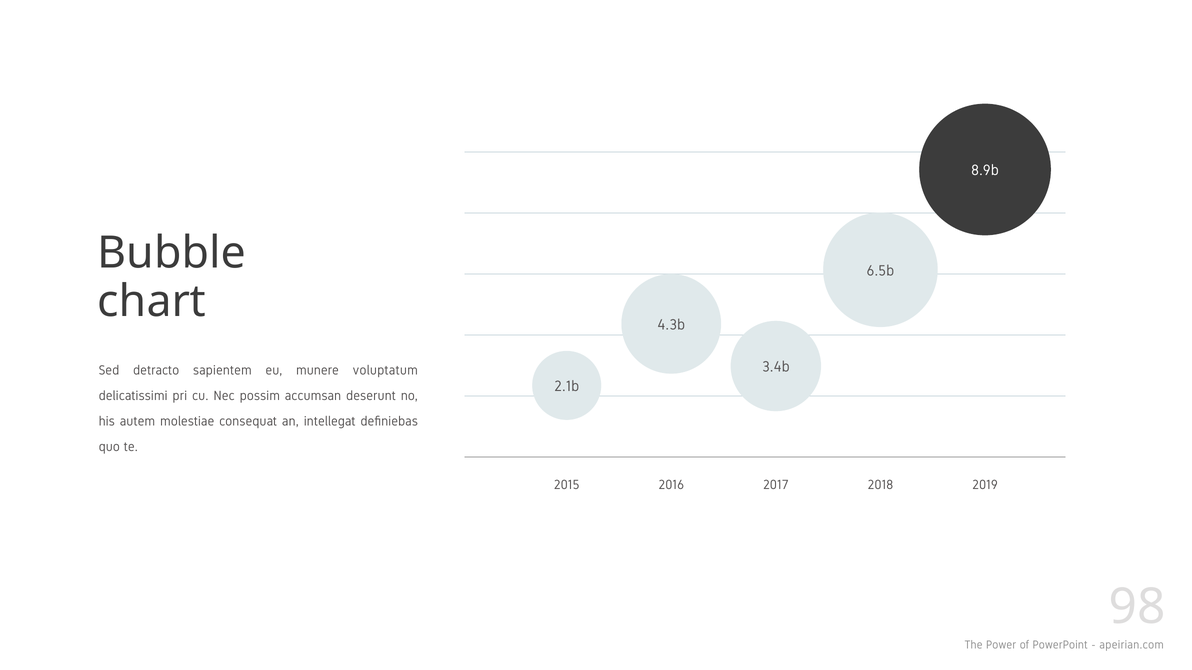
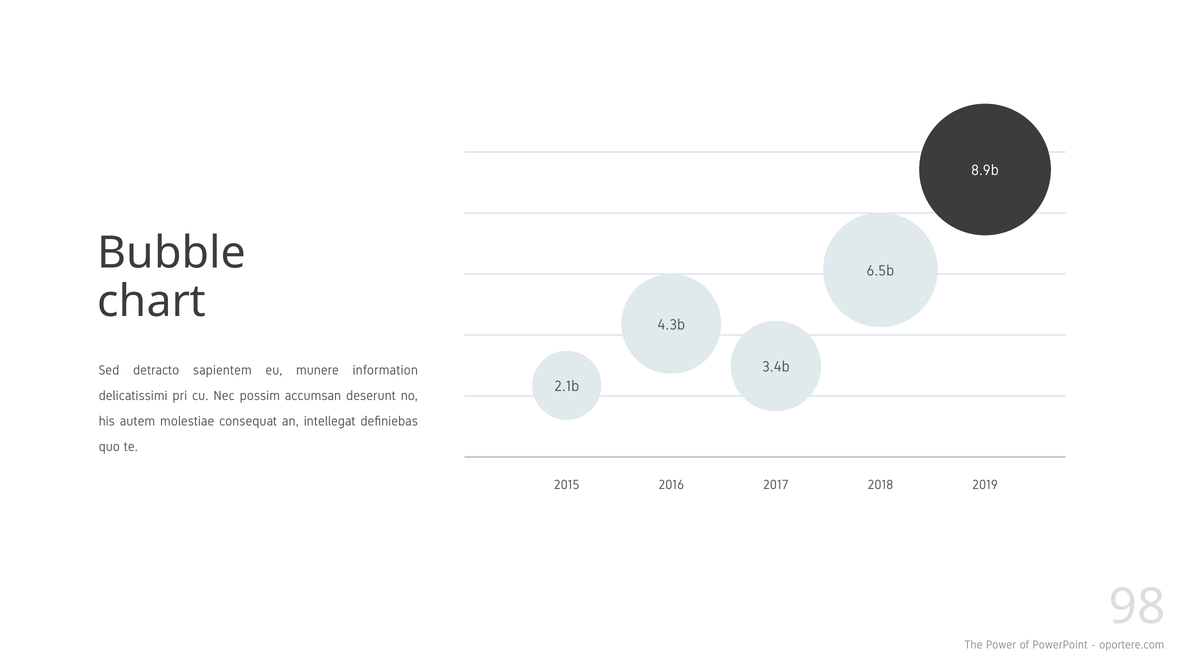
voluptatum: voluptatum -> information (385, 371)
apeirian.com: apeirian.com -> oportere.com (1132, 645)
